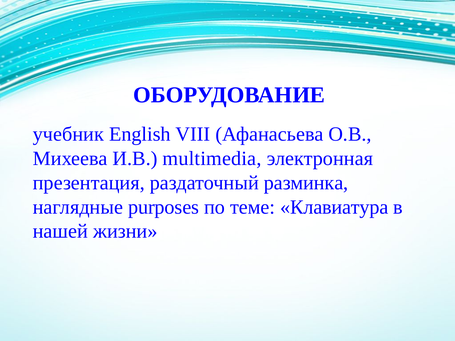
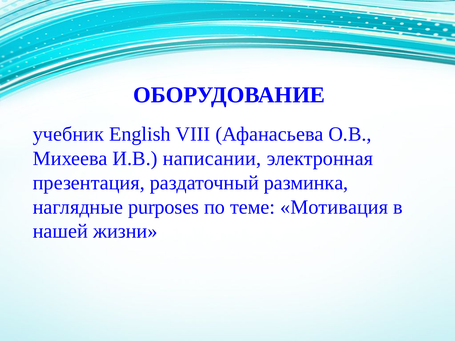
multimedia: multimedia -> написании (212, 159)
Клавиатура: Клавиатура -> Мотивация (334, 207)
